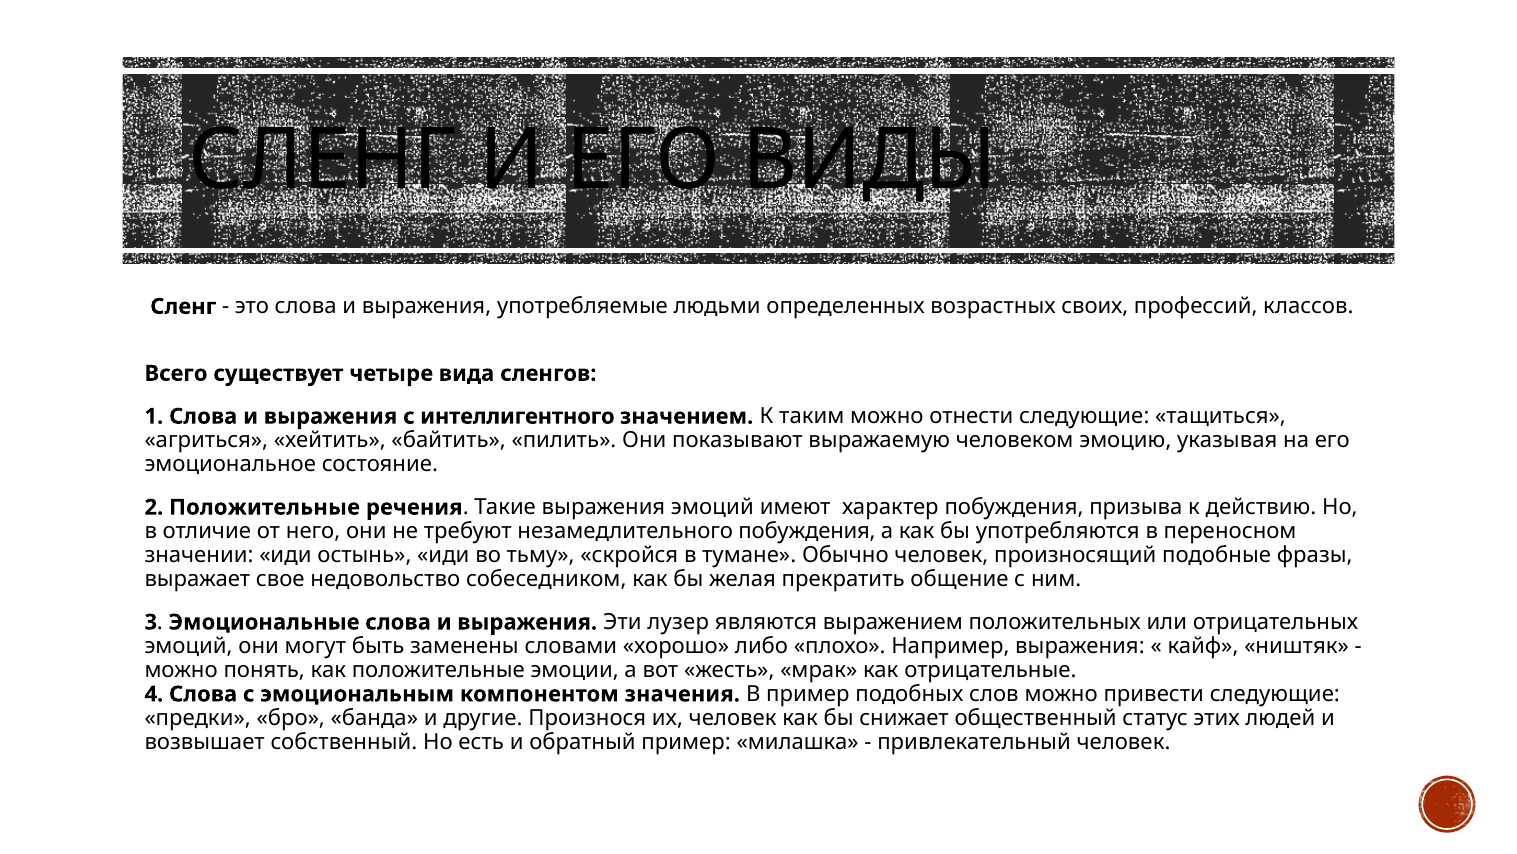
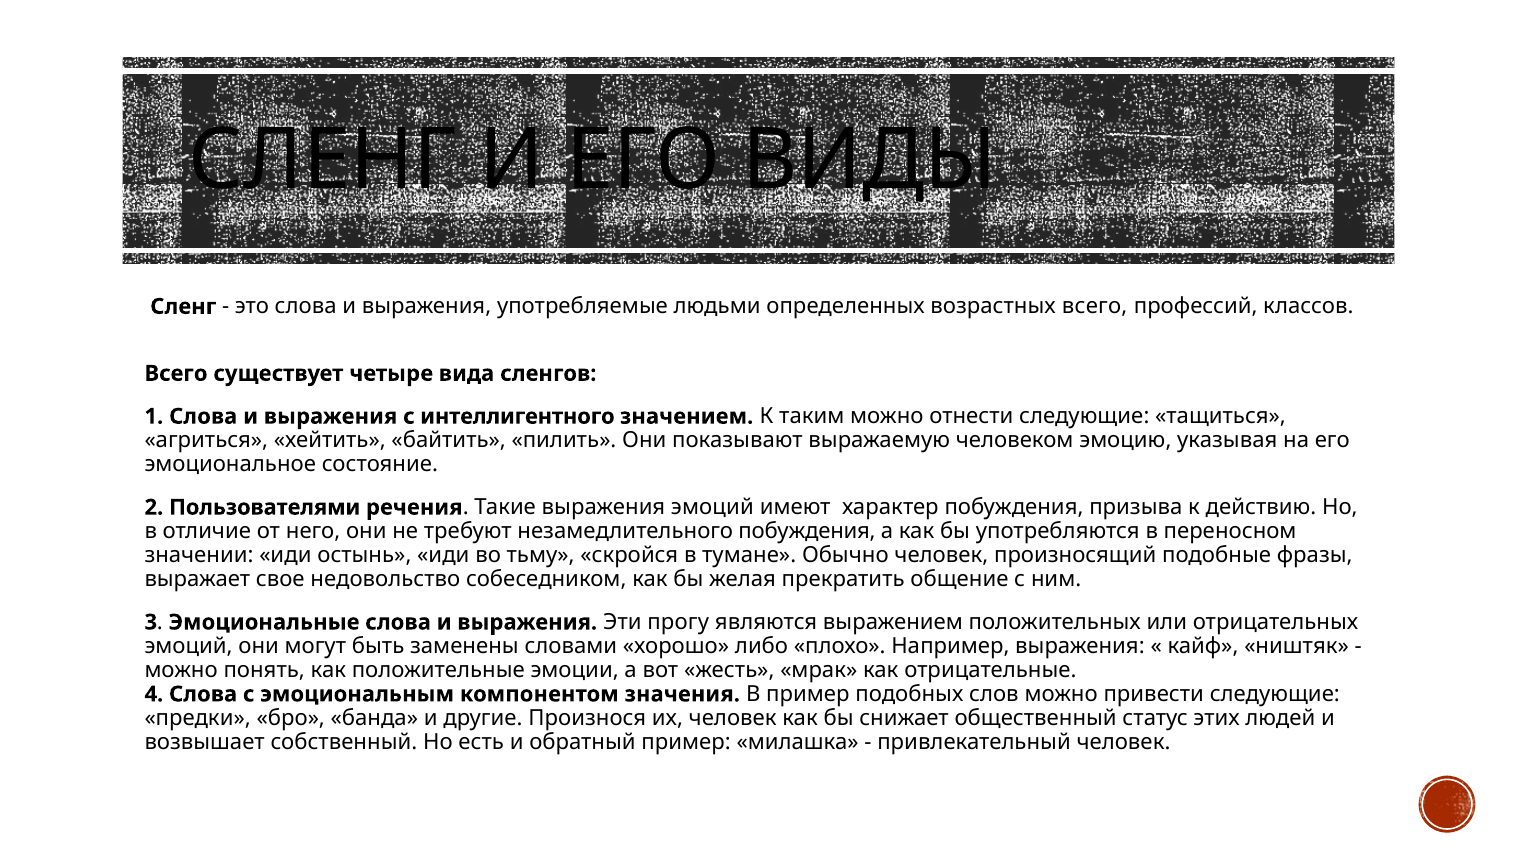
возрастных своих: своих -> всего (1095, 306)
2 Положительные: Положительные -> Пользователями (265, 507)
лузер: лузер -> прогу (678, 622)
